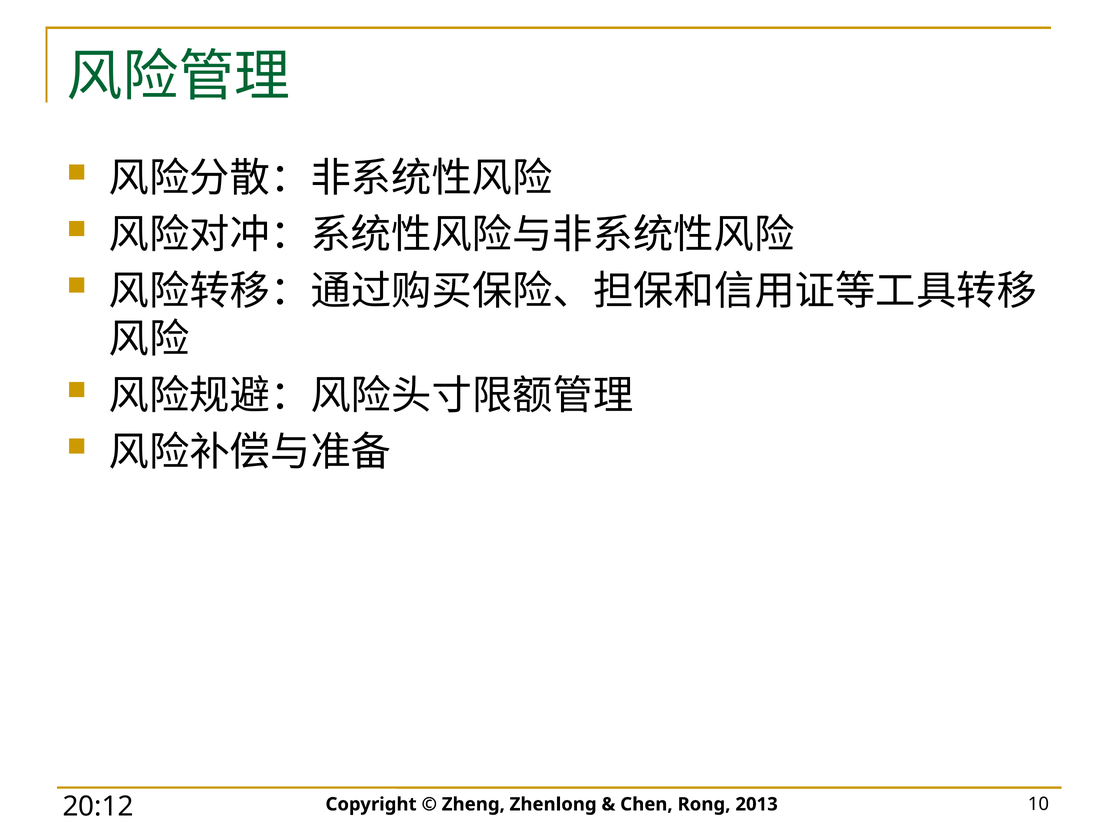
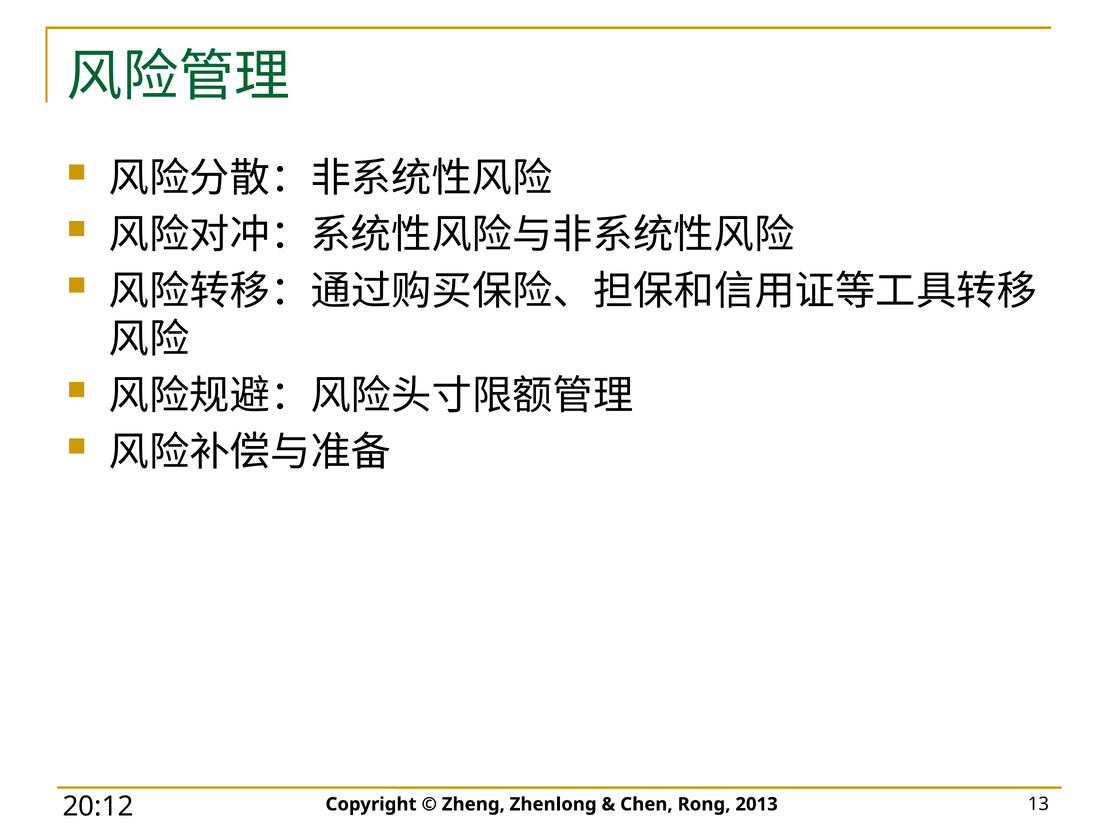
10: 10 -> 13 (1038, 804)
